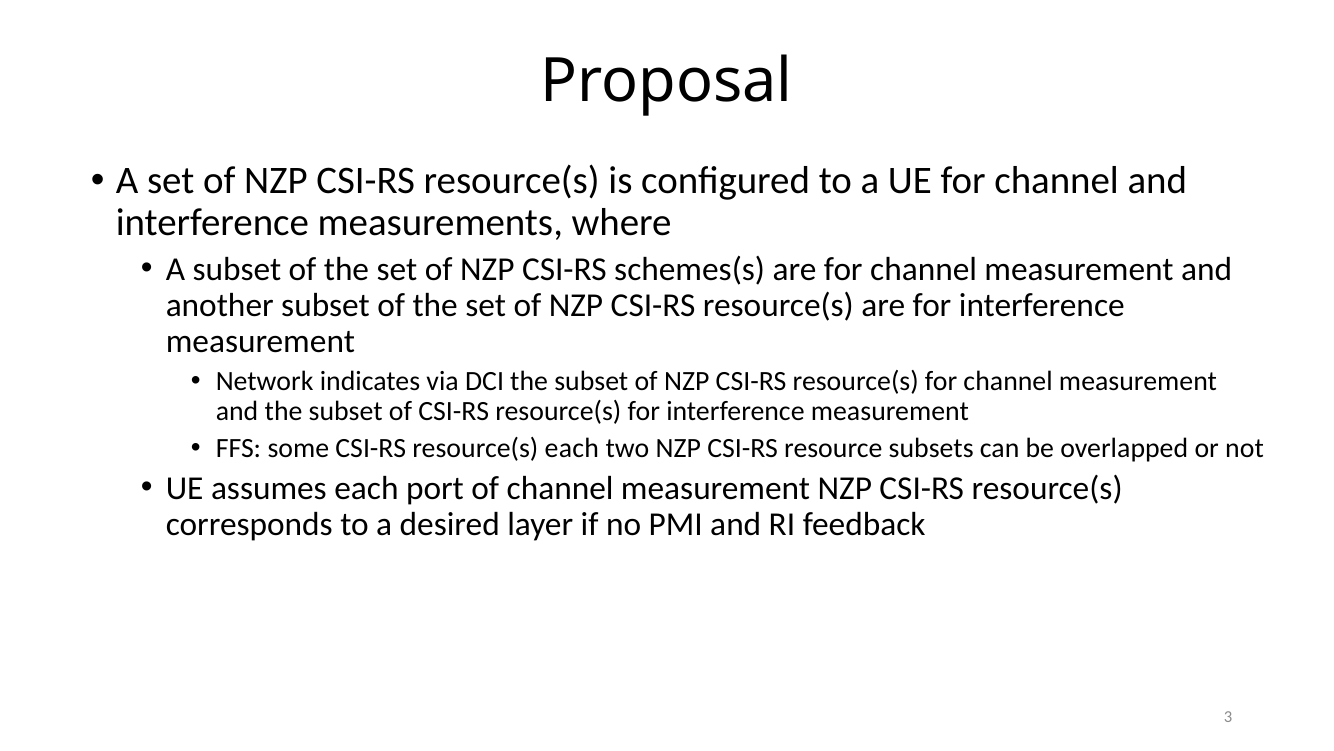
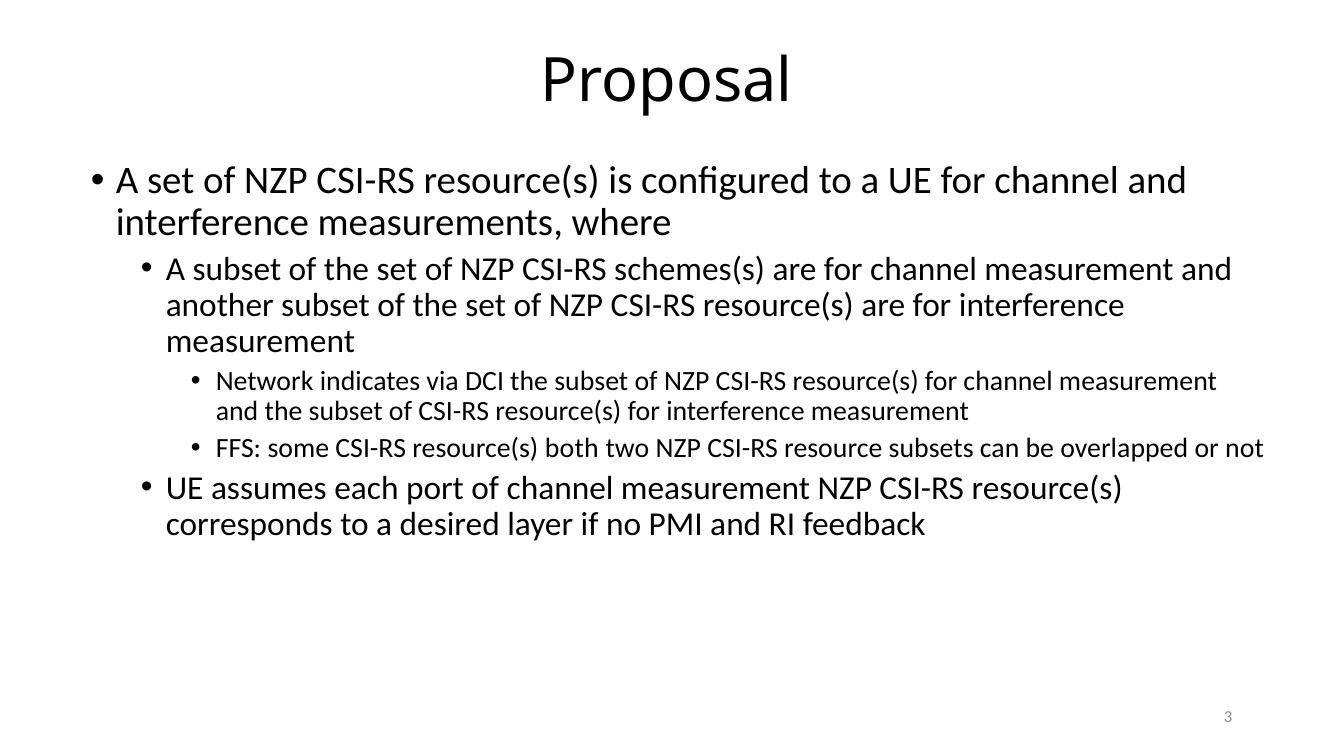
resource(s each: each -> both (572, 448)
